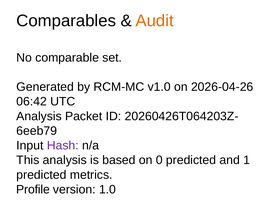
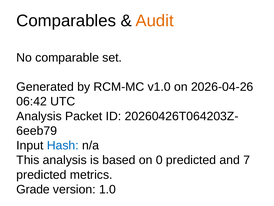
Hash colour: purple -> blue (63, 145)
1: 1 -> 7 (247, 160)
Profile: Profile -> Grade (33, 189)
